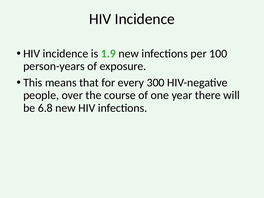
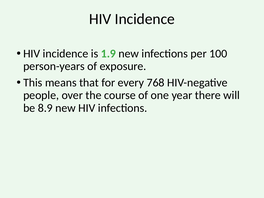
300: 300 -> 768 (156, 83)
6.8: 6.8 -> 8.9 (45, 108)
